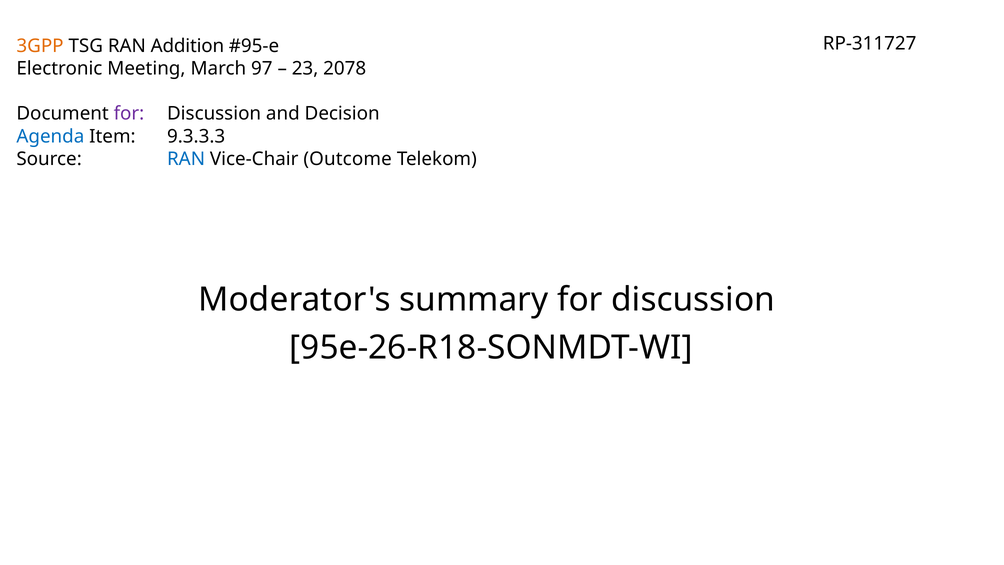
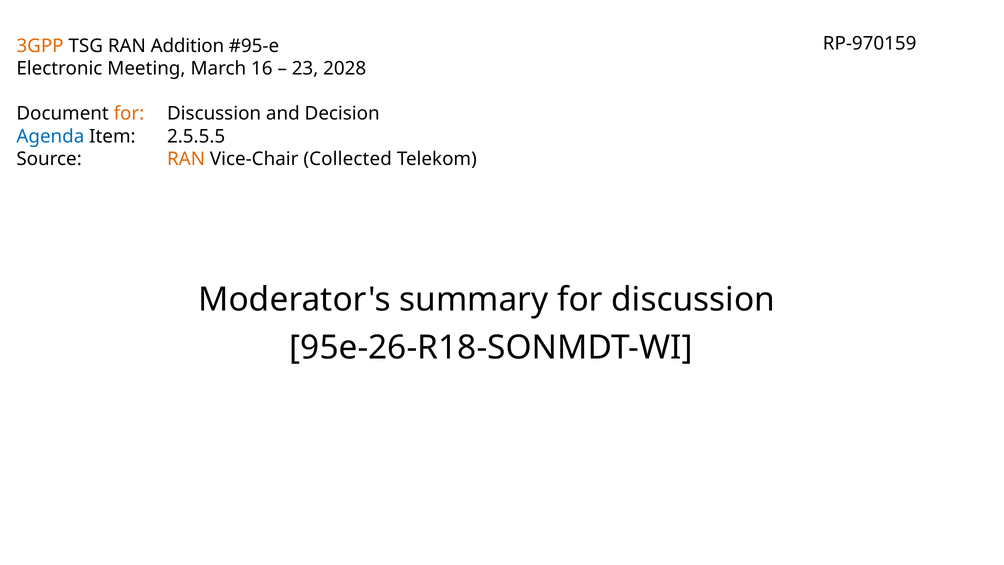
RP-311727: RP-311727 -> RP-970159 (870, 43)
97: 97 -> 16 (262, 69)
2078: 2078 -> 2028 (345, 69)
for colour: purple -> orange (129, 114)
9.3.3.3: 9.3.3.3 -> 2.5.5.5 (196, 136)
RAN colour: blue -> orange (186, 159)
Outcome: Outcome -> Collected (348, 159)
